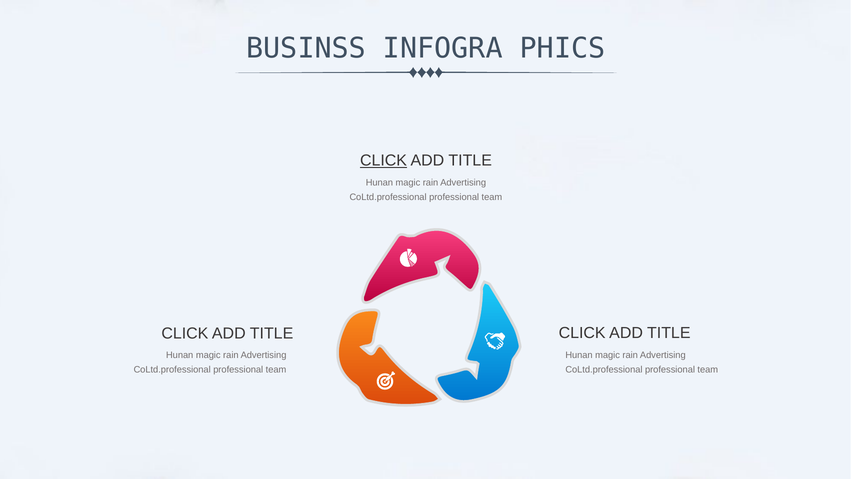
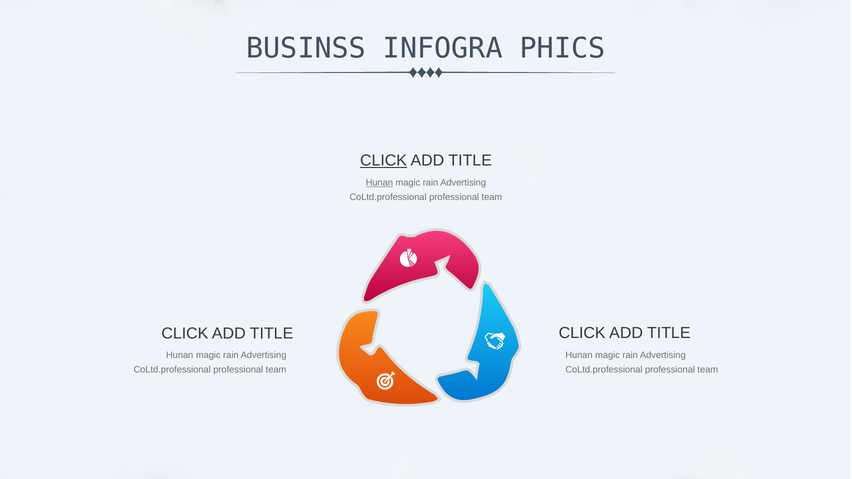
Hunan underline: none -> present (379, 183)
